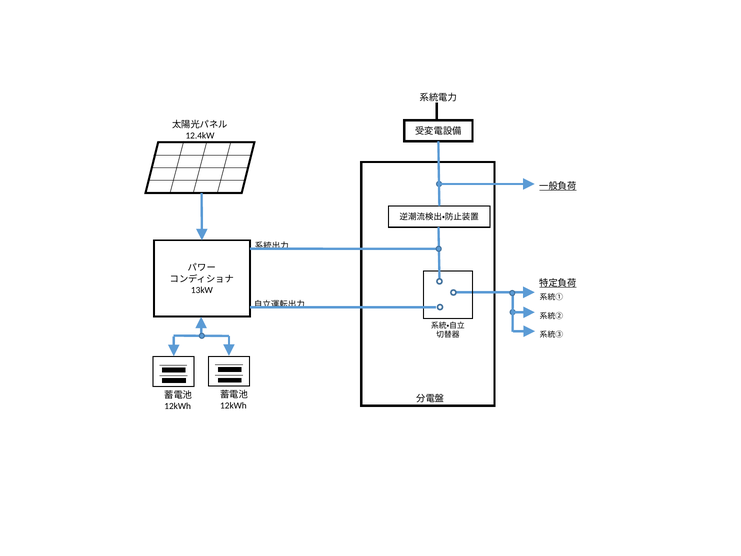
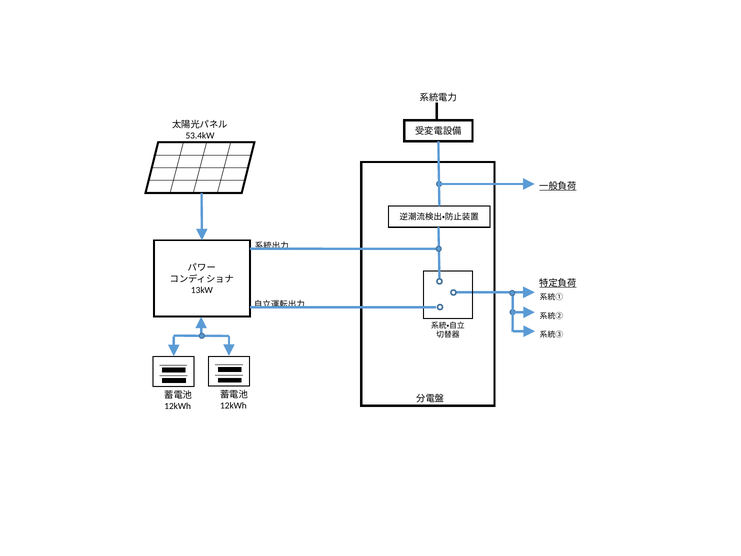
12.4kW: 12.4kW -> 53.4kW (200, 136)
